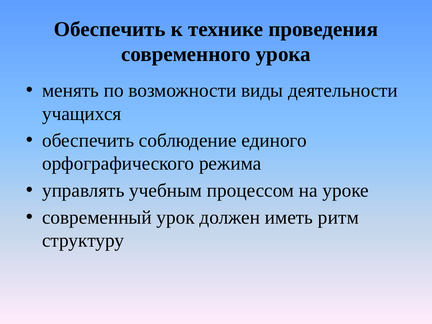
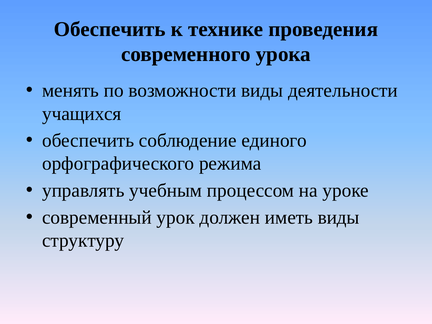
иметь ритм: ритм -> виды (339, 217)
